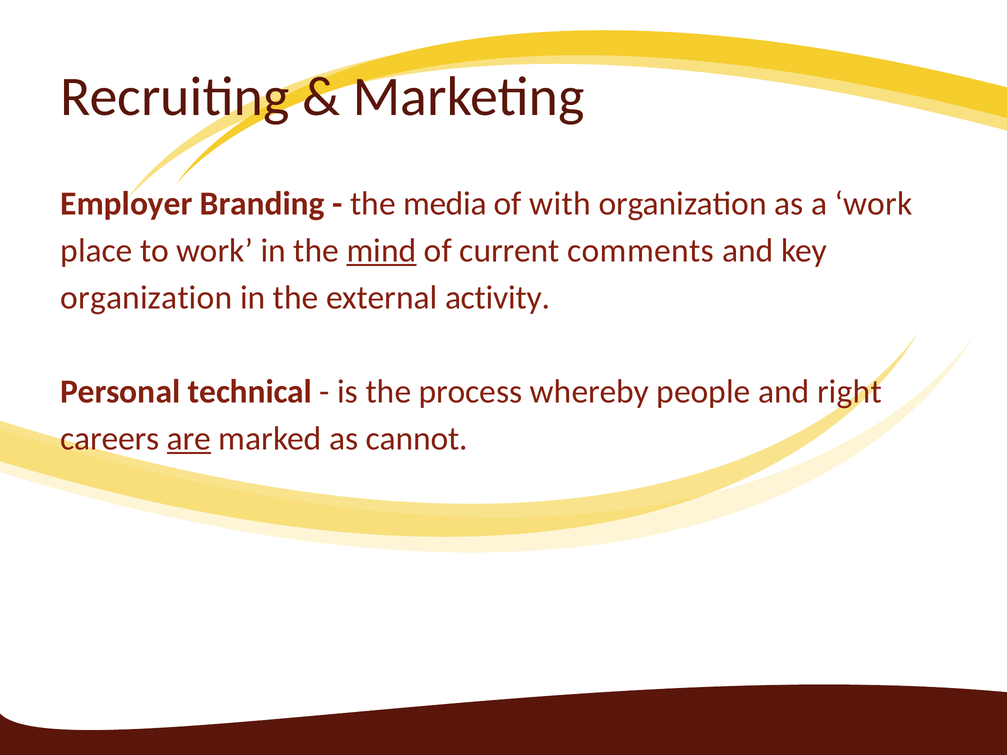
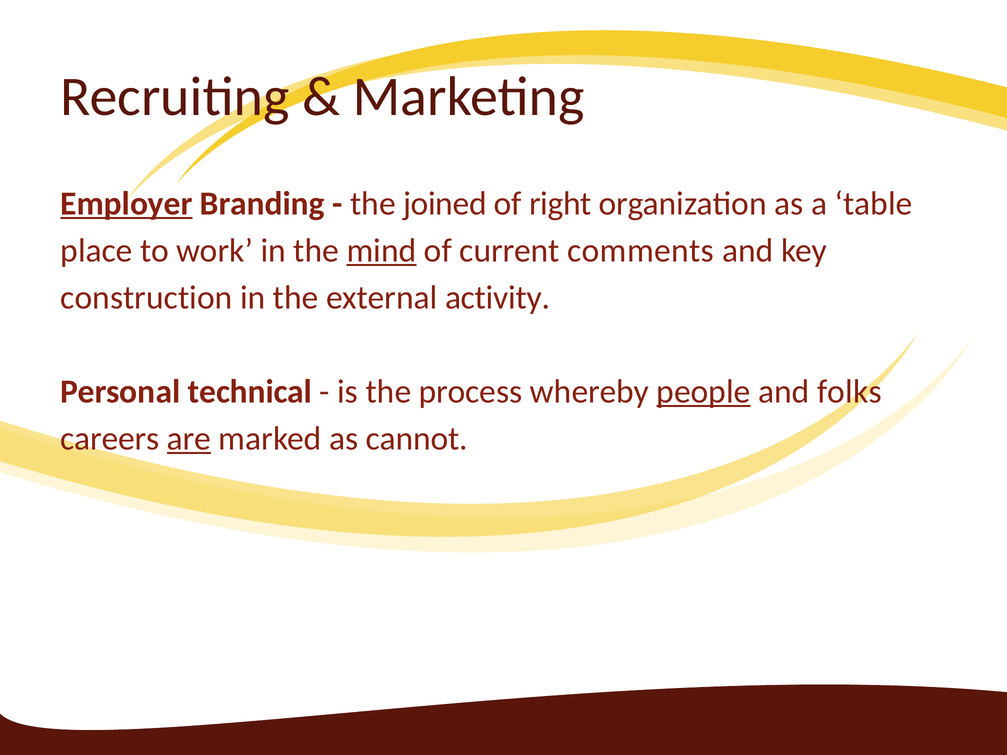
Employer underline: none -> present (126, 204)
media: media -> joined (445, 204)
with: with -> right (560, 204)
a work: work -> table (874, 204)
organization: organization -> construction (146, 298)
people underline: none -> present (703, 392)
right: right -> folks (849, 392)
